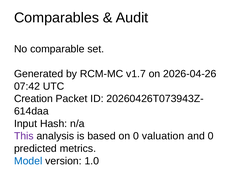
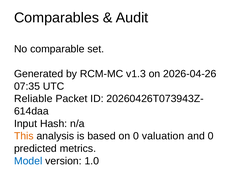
v1.7: v1.7 -> v1.3 (136, 74)
07:42: 07:42 -> 07:35 (27, 87)
Creation: Creation -> Reliable (33, 99)
This colour: purple -> orange (24, 136)
